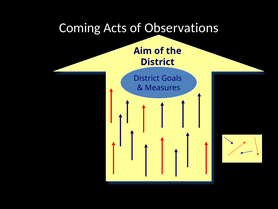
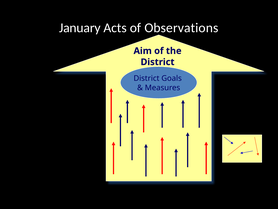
Coming: Coming -> January (80, 28)
